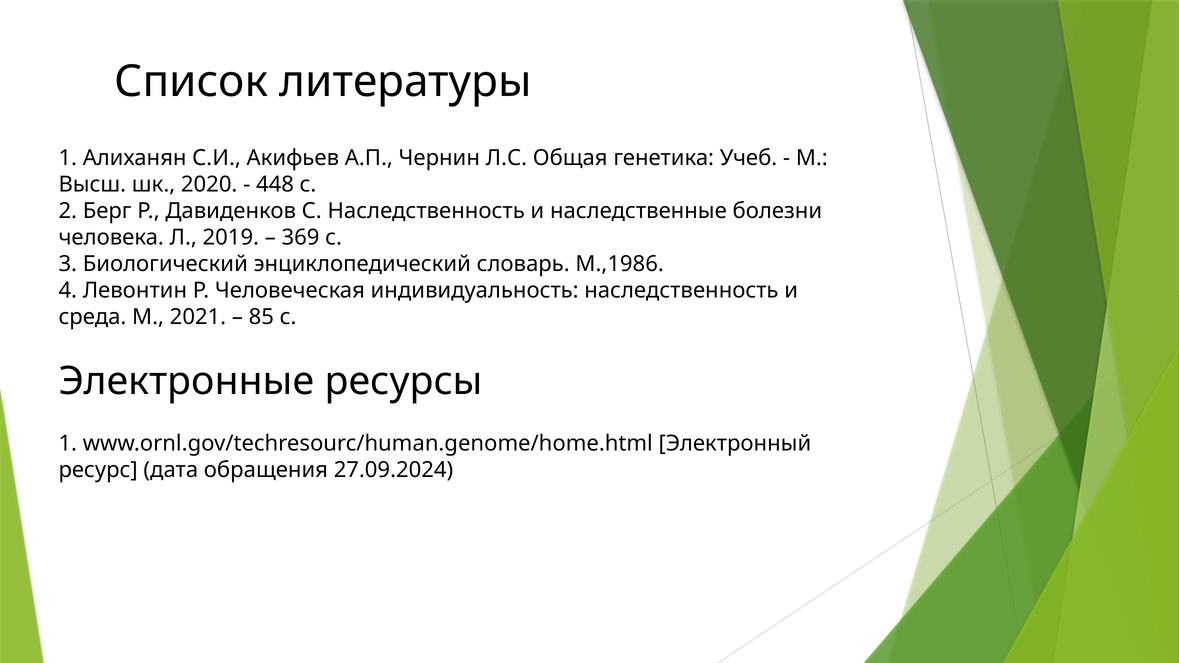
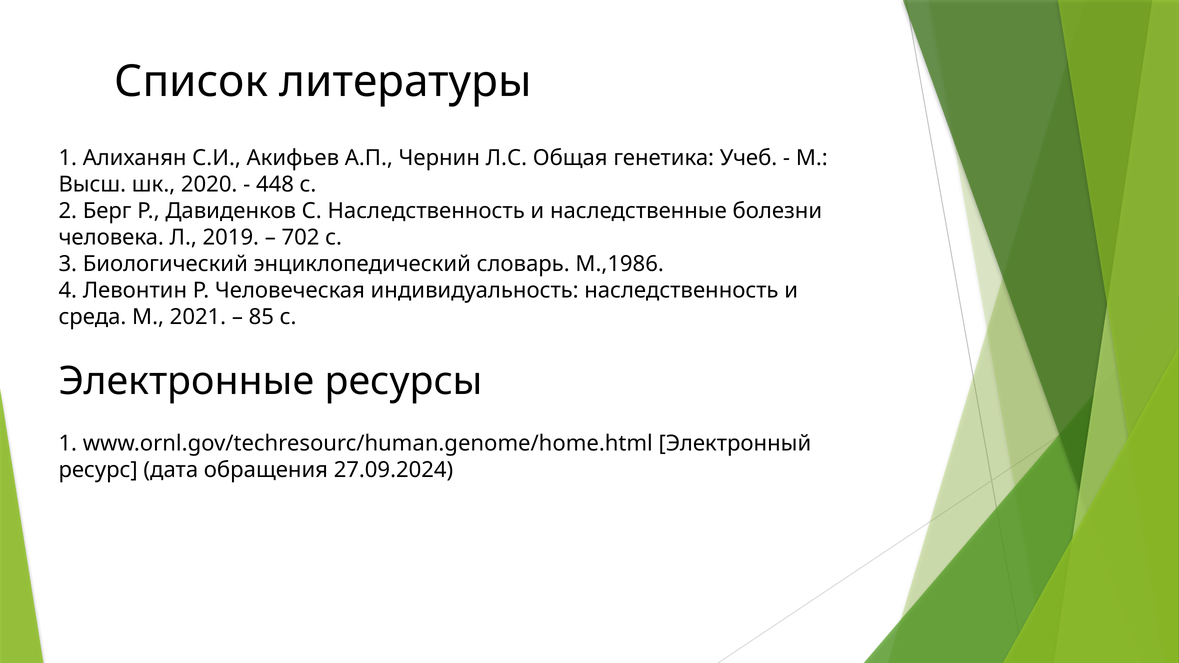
369: 369 -> 702 (301, 237)
